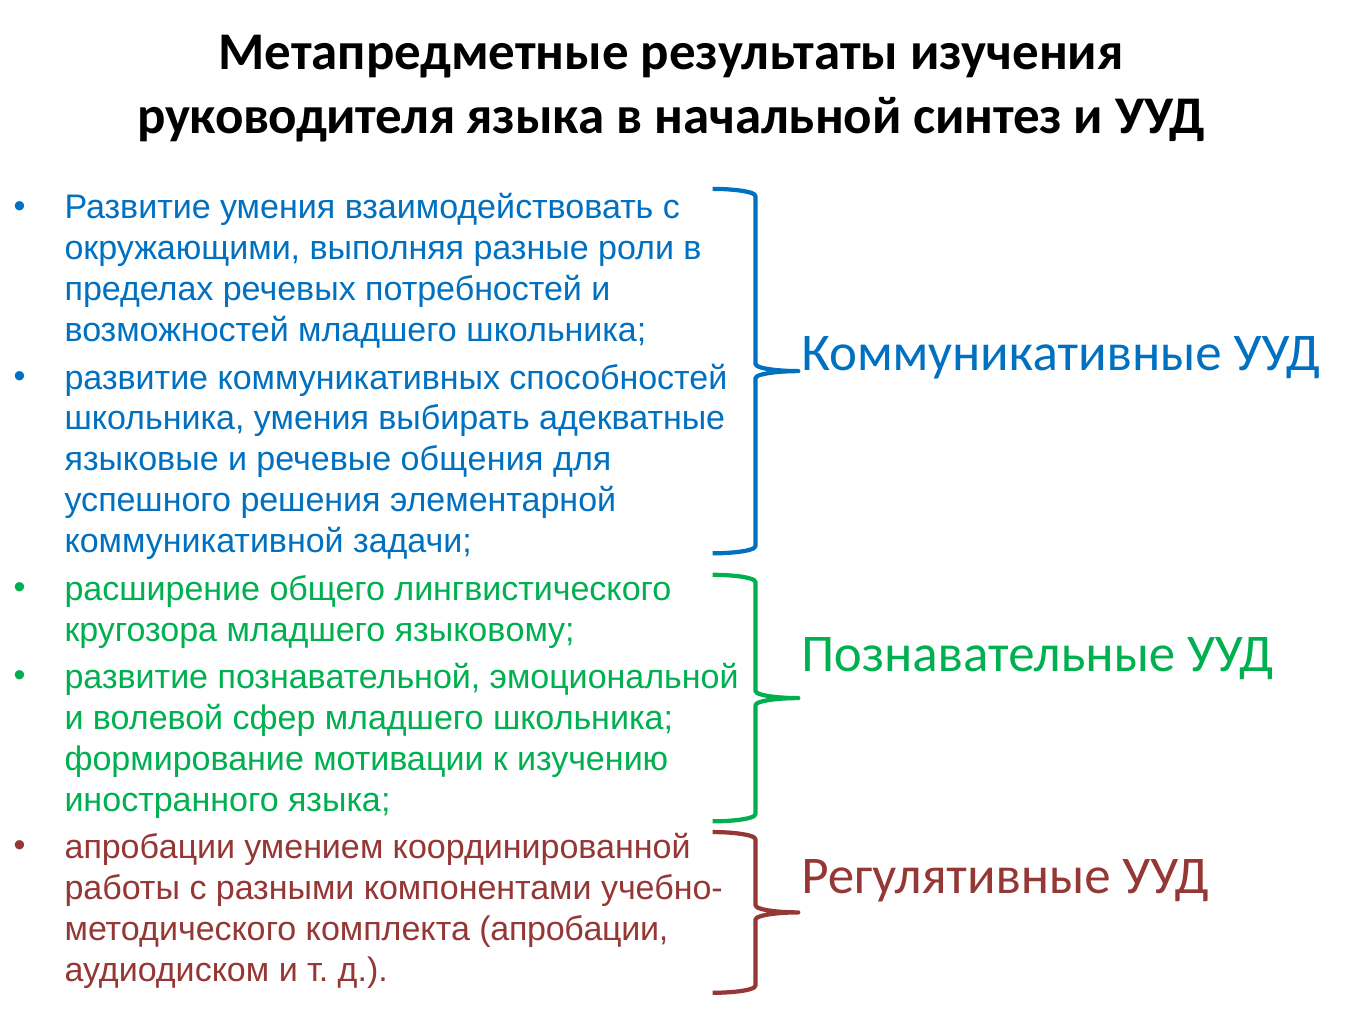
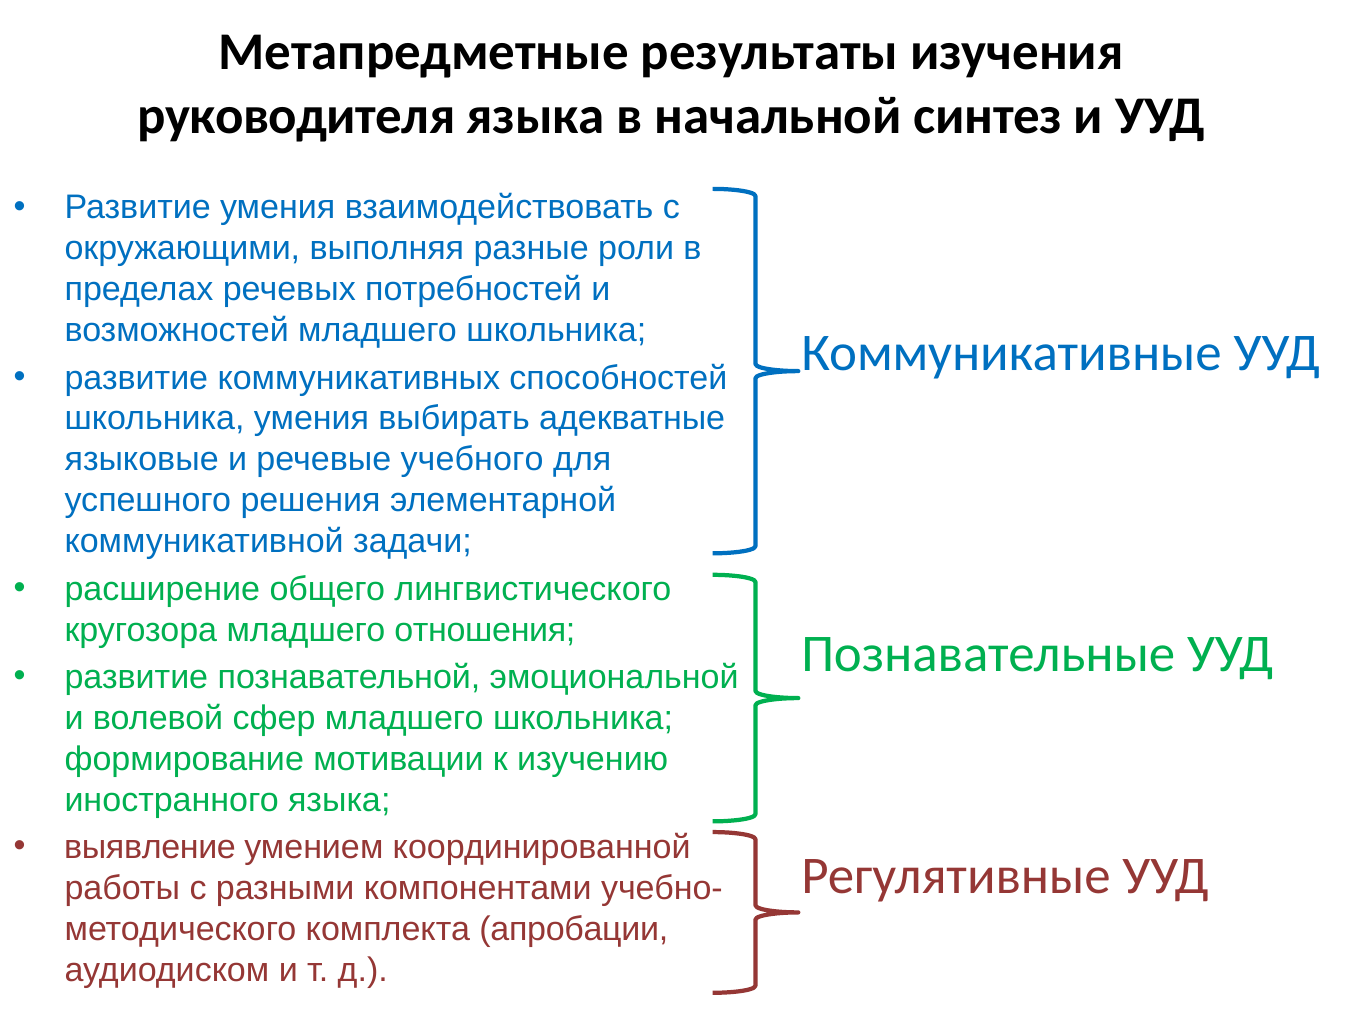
общения: общения -> учебного (472, 459)
языковому: языковому -> отношения (485, 630)
апробации: апробации -> выявление (150, 847)
